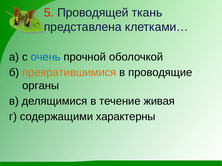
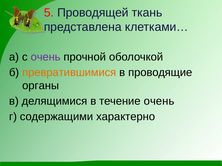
очень colour: blue -> purple (46, 57)
течение живая: живая -> очень (159, 101)
характерны: характерны -> характерно (126, 117)
